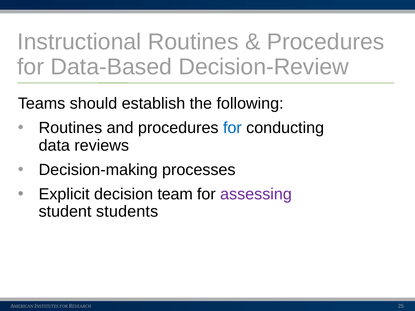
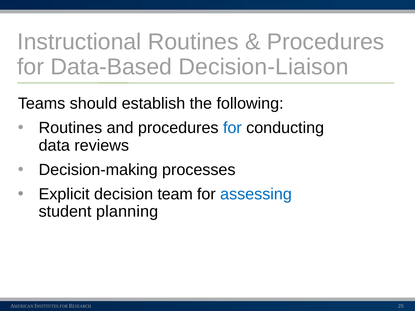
Decision-Review: Decision-Review -> Decision-Liaison (264, 67)
assessing colour: purple -> blue (256, 194)
students: students -> planning (127, 212)
